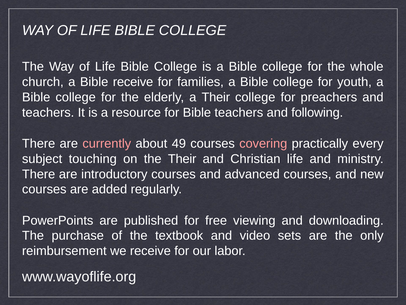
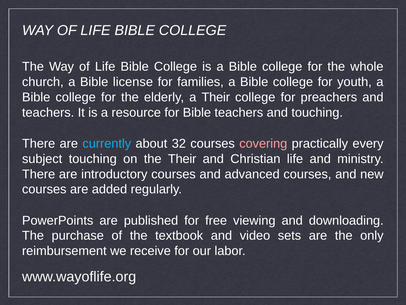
Bible receive: receive -> license (133, 82)
and following: following -> touching (317, 112)
currently colour: pink -> light blue (107, 143)
49: 49 -> 32 (179, 143)
